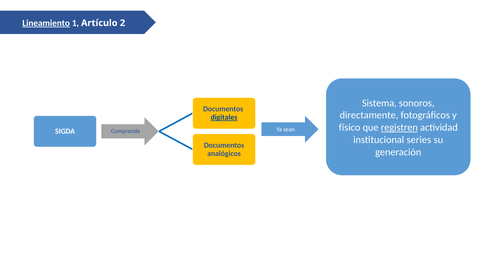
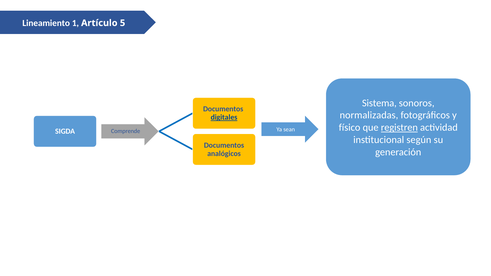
Lineamiento underline: present -> none (46, 23)
2: 2 -> 5 (123, 23)
directamente: directamente -> normalizadas (369, 115)
series: series -> según (419, 140)
